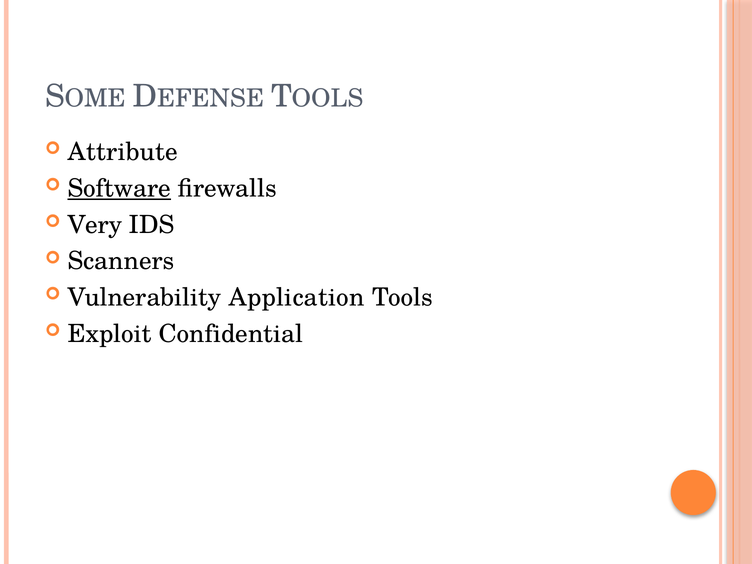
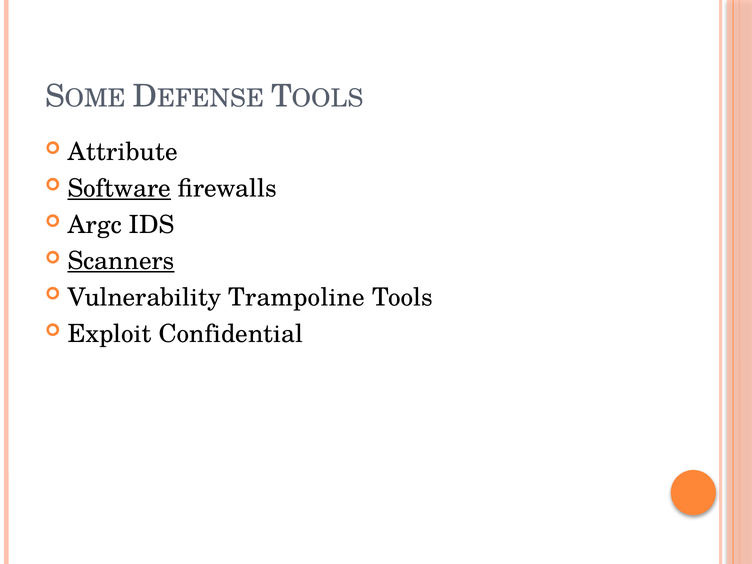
Very: Very -> Argc (95, 225)
Scanners underline: none -> present (121, 261)
Application: Application -> Trampoline (297, 298)
